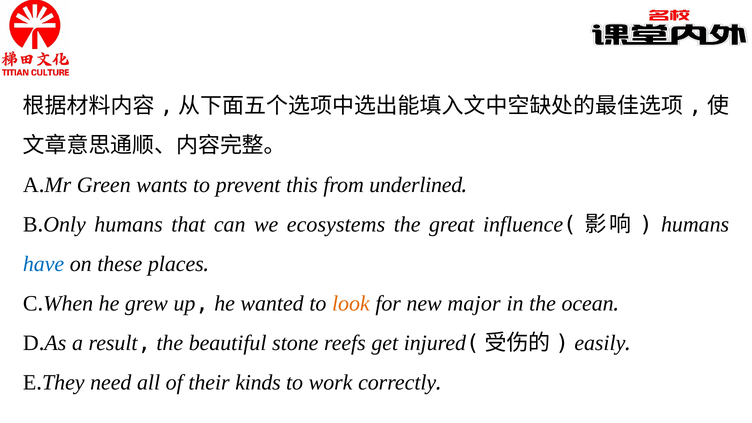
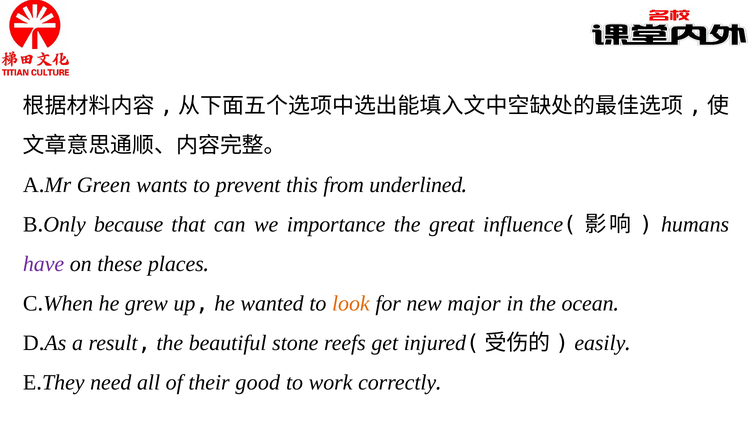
humans: humans -> because (129, 225)
ecosystems: ecosystems -> importance (336, 225)
have colour: blue -> purple (44, 264)
kinds: kinds -> good (258, 383)
